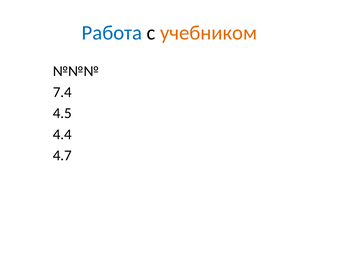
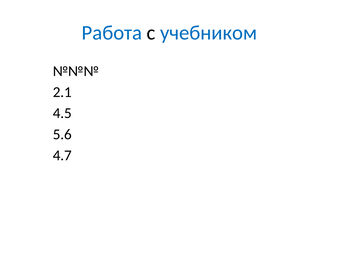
учебником colour: orange -> blue (209, 33)
7.4: 7.4 -> 2.1 (62, 92)
4.4: 4.4 -> 5.6 (62, 134)
